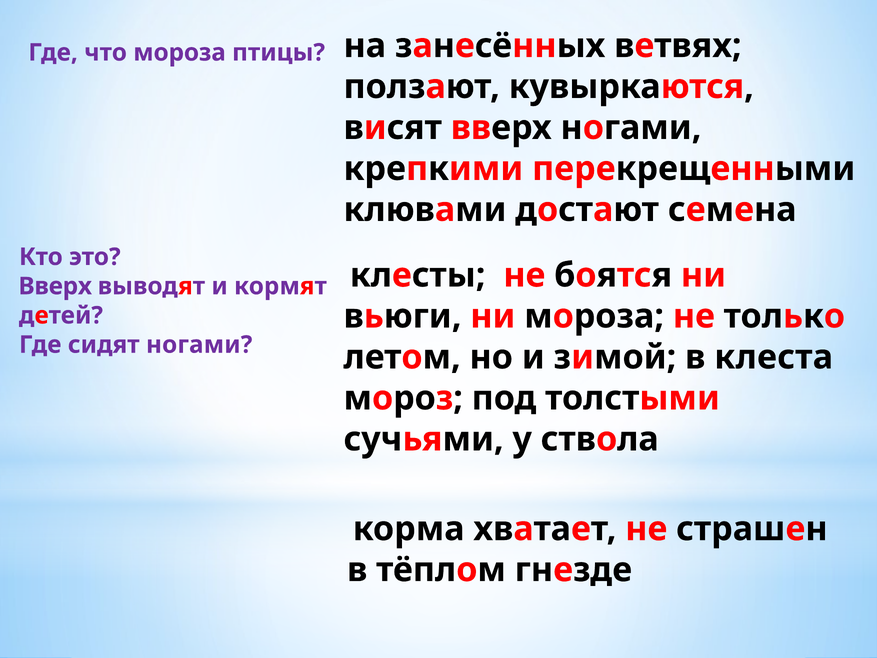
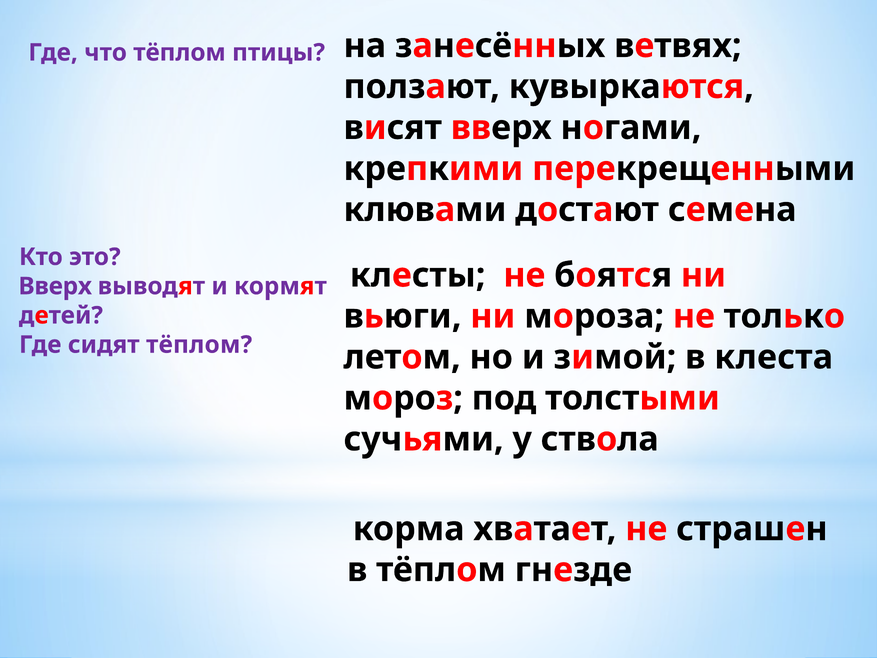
что мороза: мороза -> тёплом (180, 53)
сидят ногами: ногами -> тёплом (199, 345)
